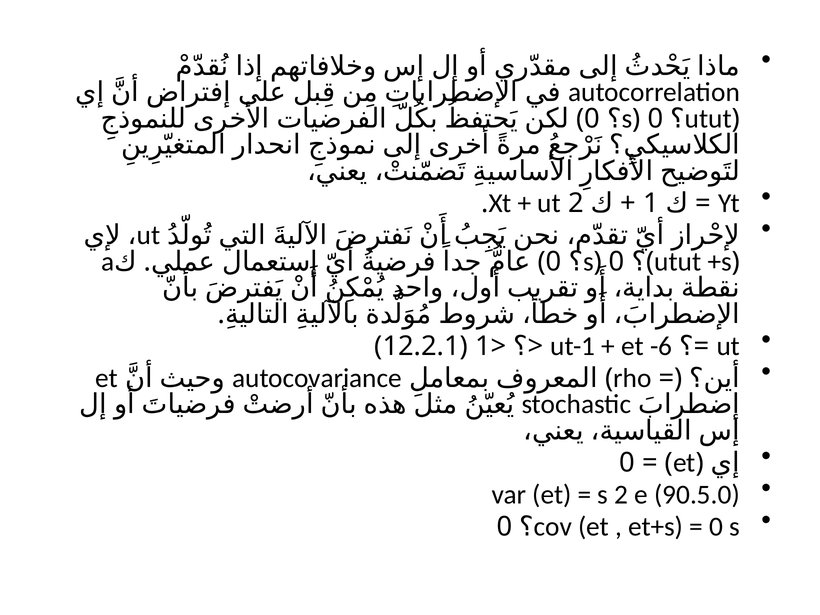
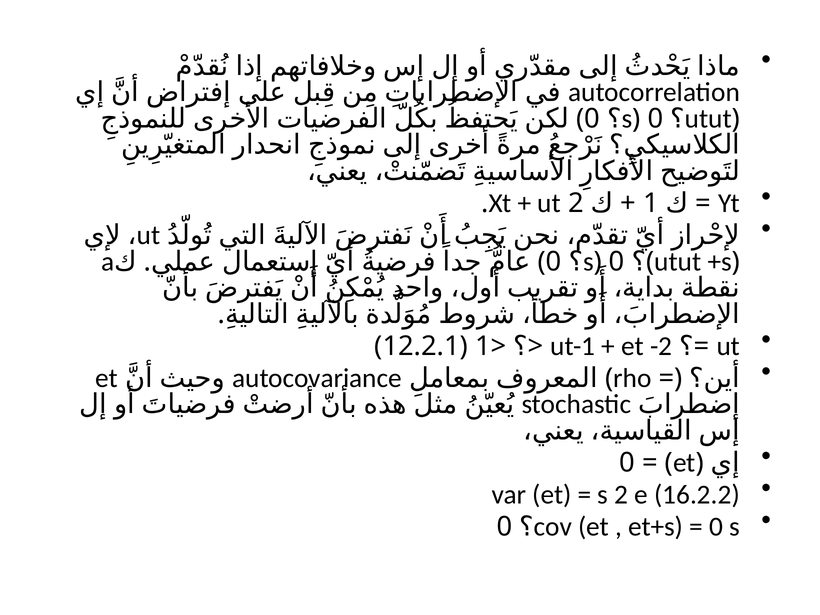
-6: -6 -> -2 (661, 346)
90.5.0: 90.5.0 -> 16.2.2 (697, 495)
